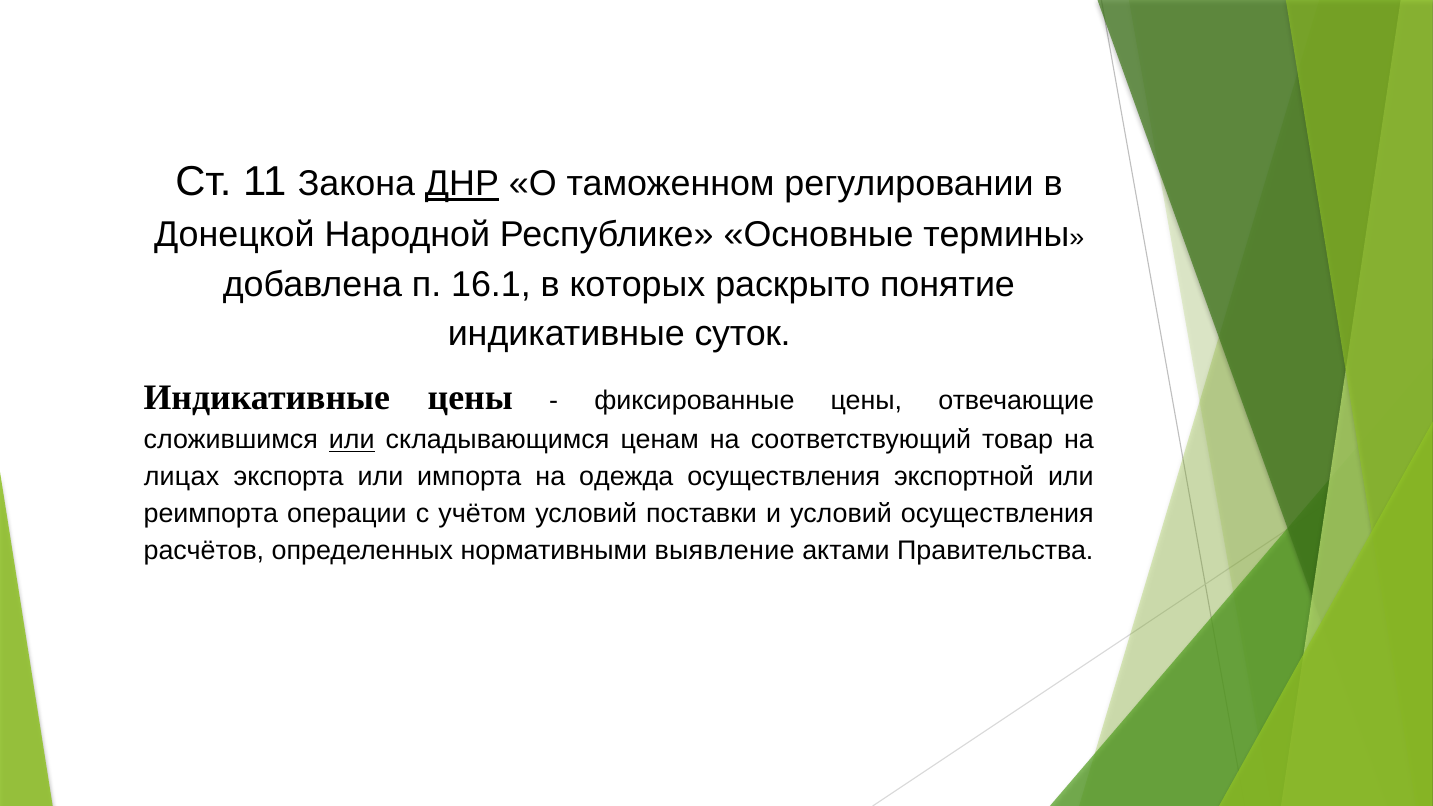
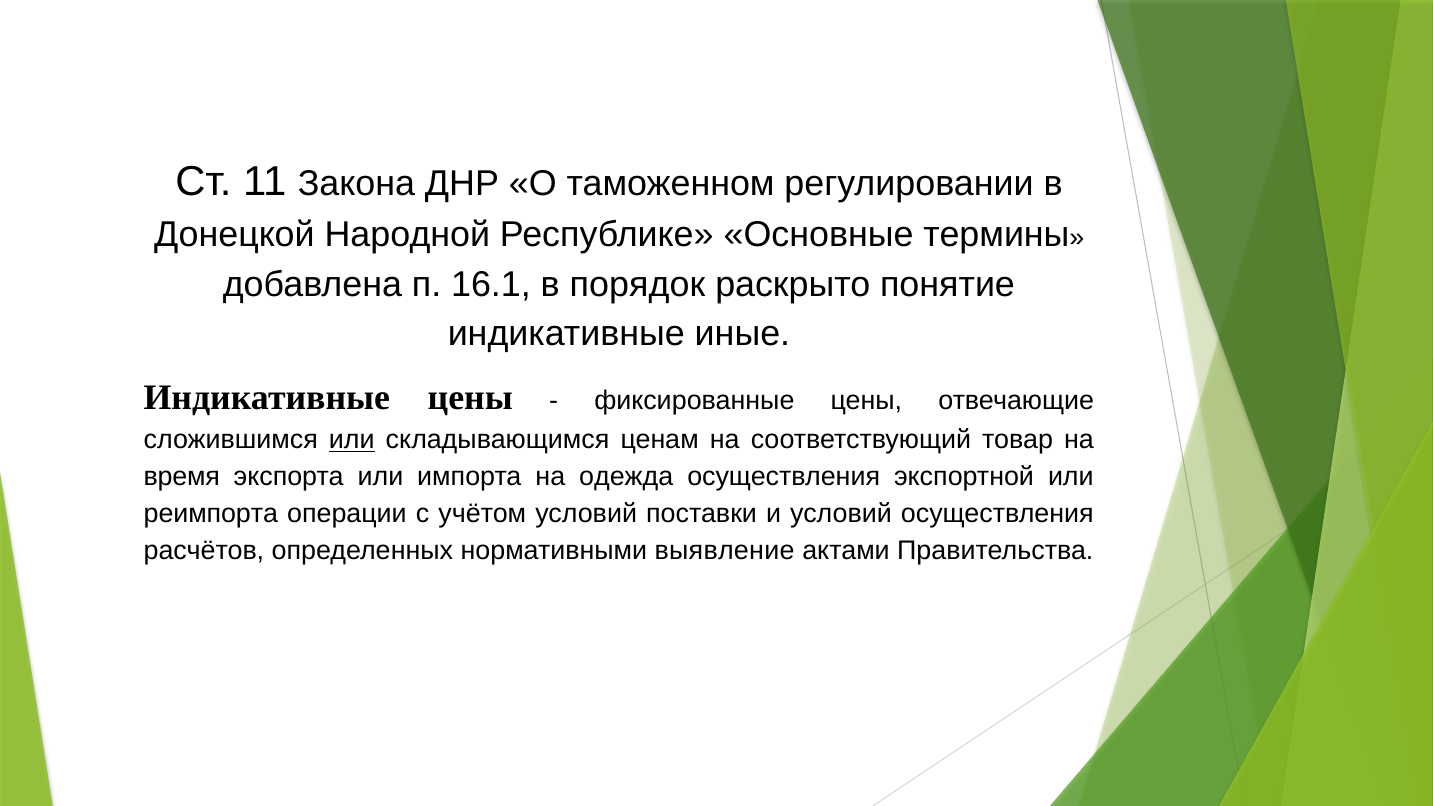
ДНР underline: present -> none (462, 184)
которых: которых -> порядок (637, 284)
суток: суток -> иные (742, 334)
лицах: лицах -> время (182, 477)
